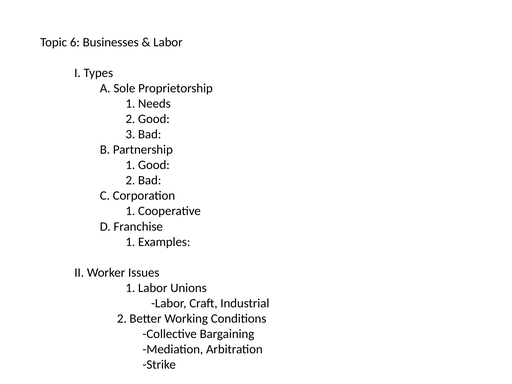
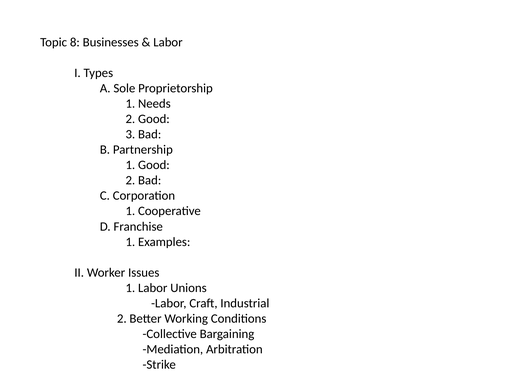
6: 6 -> 8 (75, 42)
